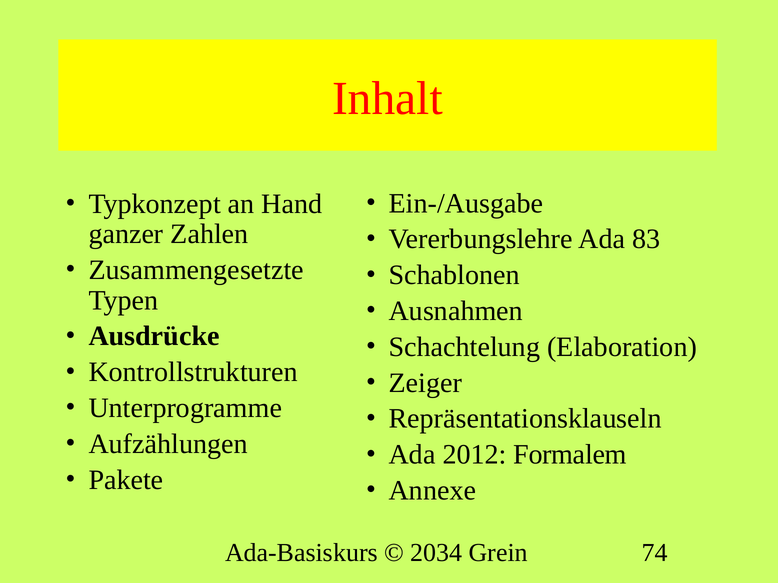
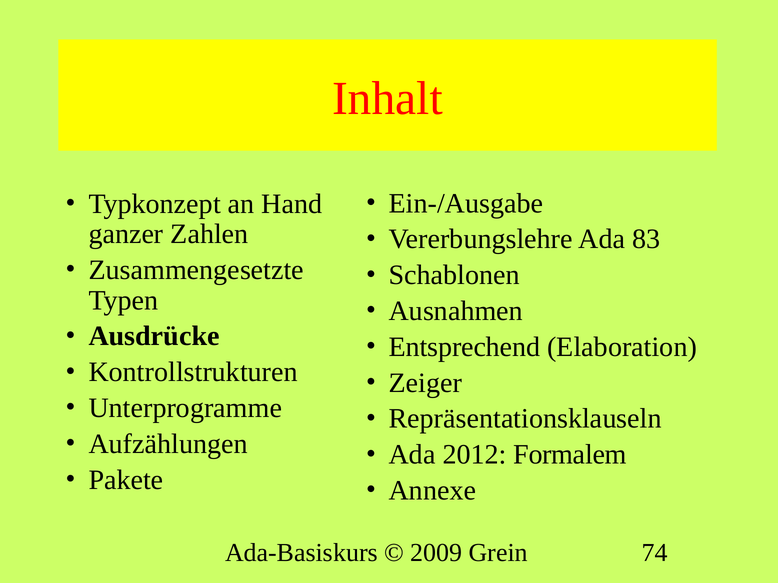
Schachtelung: Schachtelung -> Entsprechend (464, 347)
2034: 2034 -> 2009 (436, 553)
